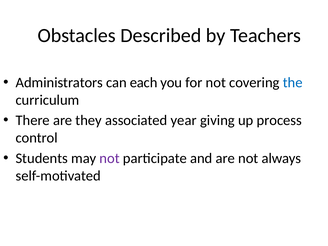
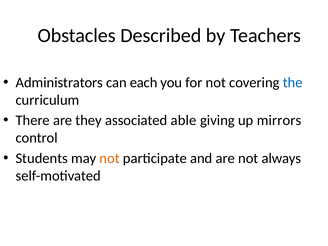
year: year -> able (184, 120)
process: process -> mirrors (279, 120)
not colour: purple -> orange (110, 158)
